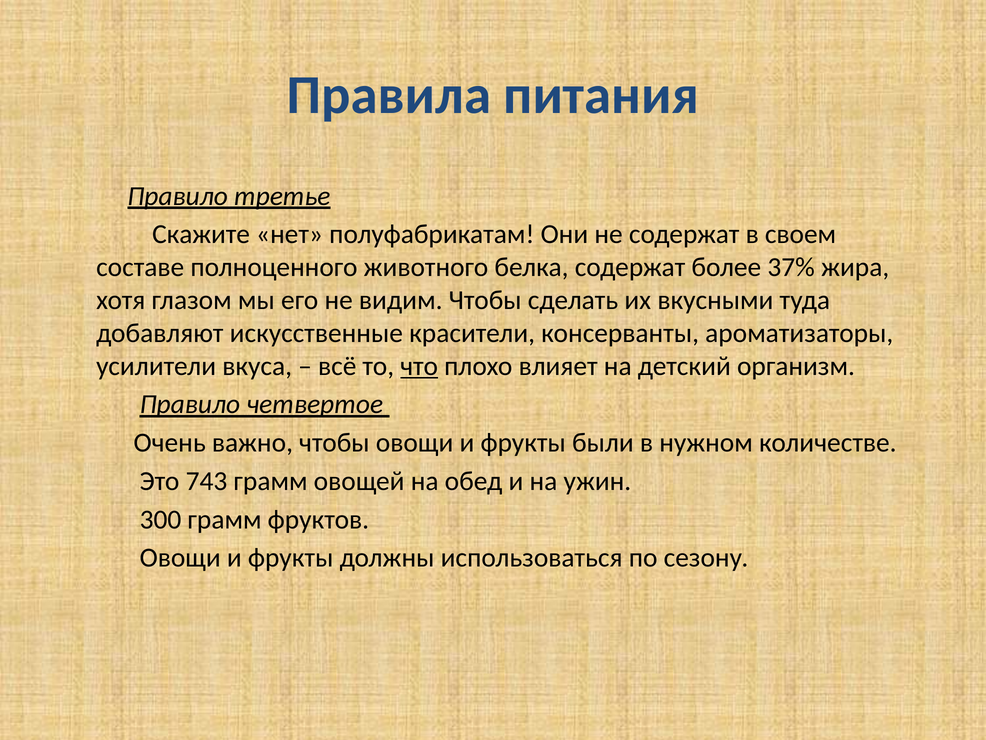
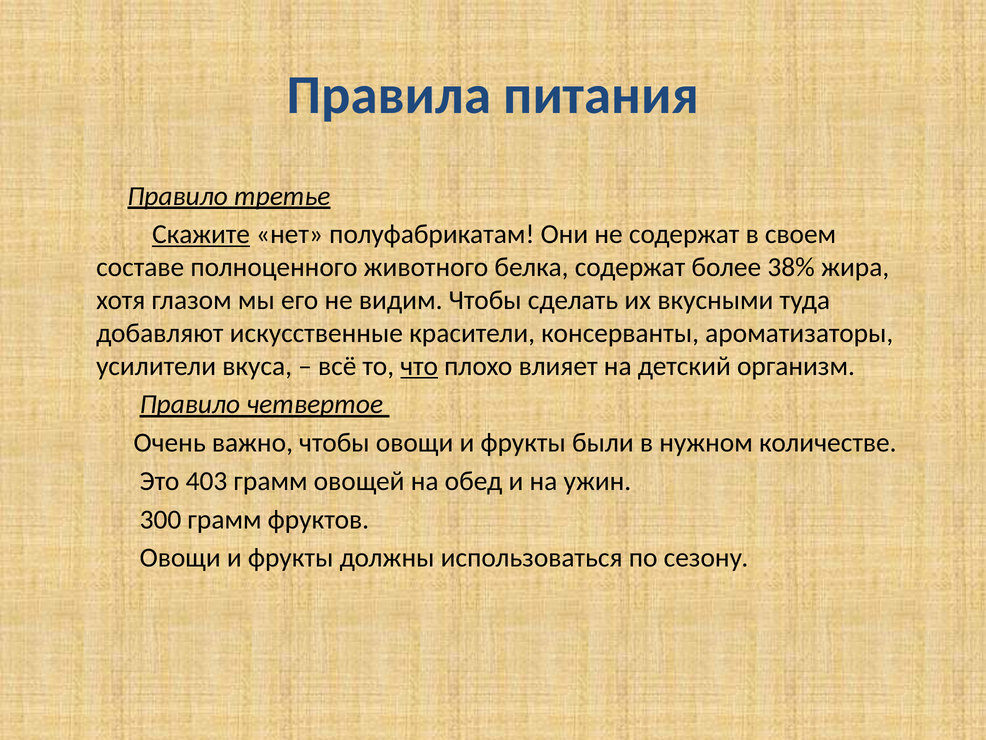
Скажите underline: none -> present (201, 234)
37%: 37% -> 38% (791, 267)
743: 743 -> 403 (206, 481)
